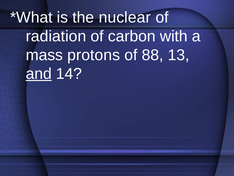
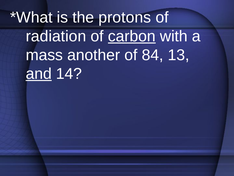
nuclear: nuclear -> protons (125, 17)
carbon underline: none -> present (132, 36)
protons: protons -> another (94, 55)
88: 88 -> 84 (153, 55)
